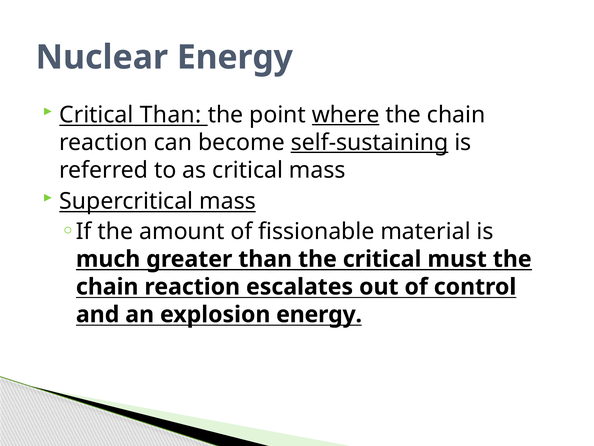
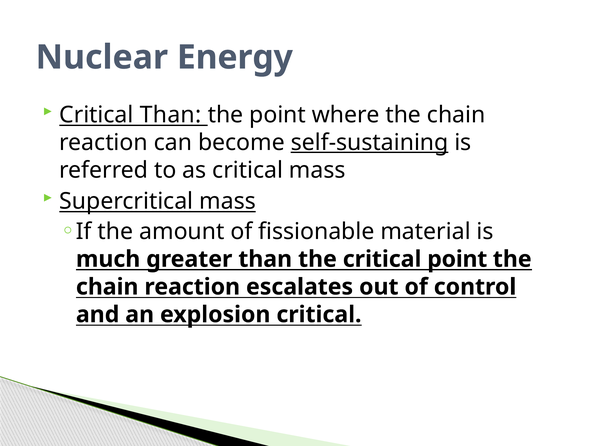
where underline: present -> none (346, 115)
critical must: must -> point (457, 259)
explosion energy: energy -> critical (319, 314)
